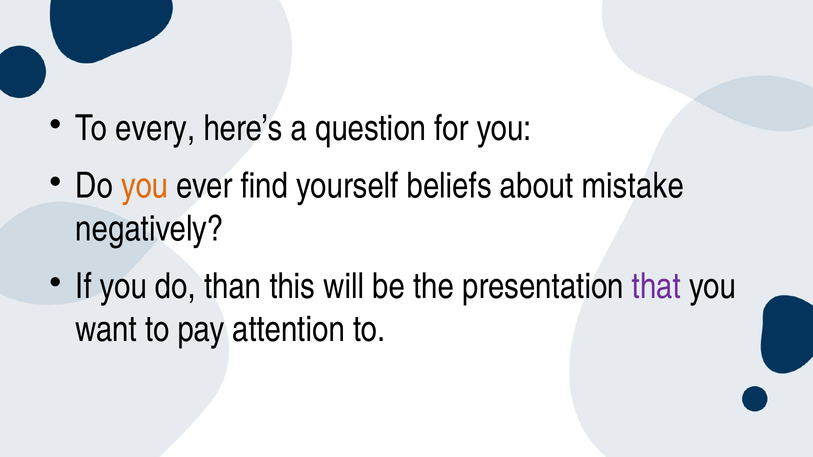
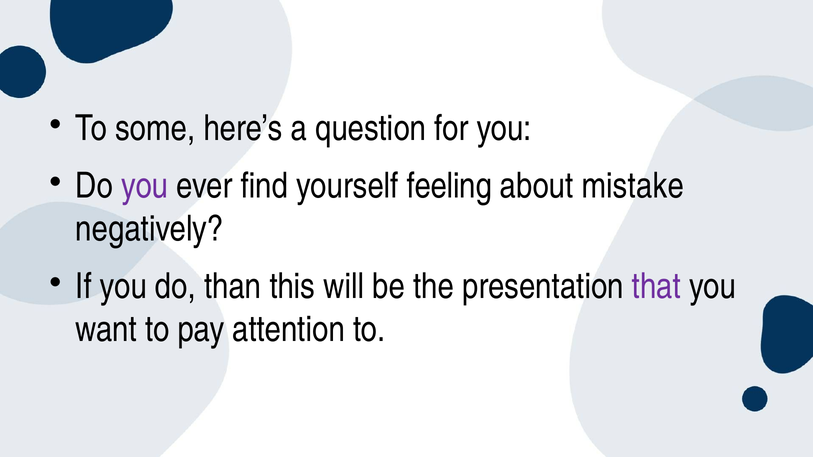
every: every -> some (155, 128)
you colour: orange -> purple (145, 186)
beliefs: beliefs -> feeling (449, 186)
